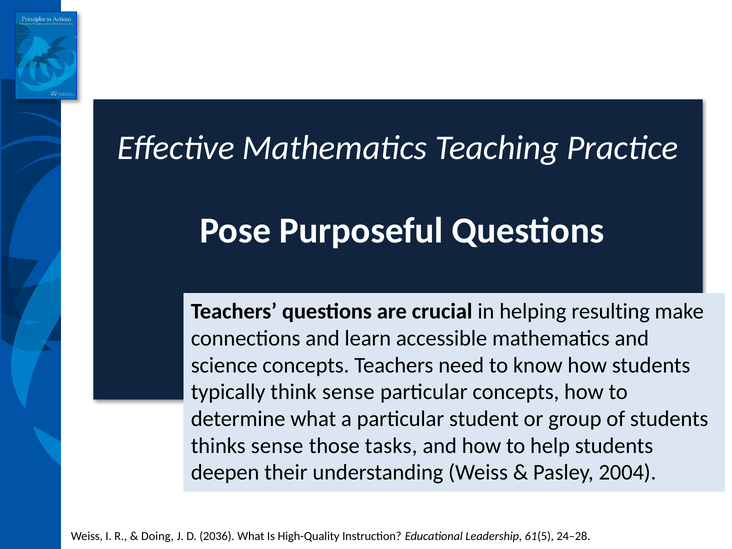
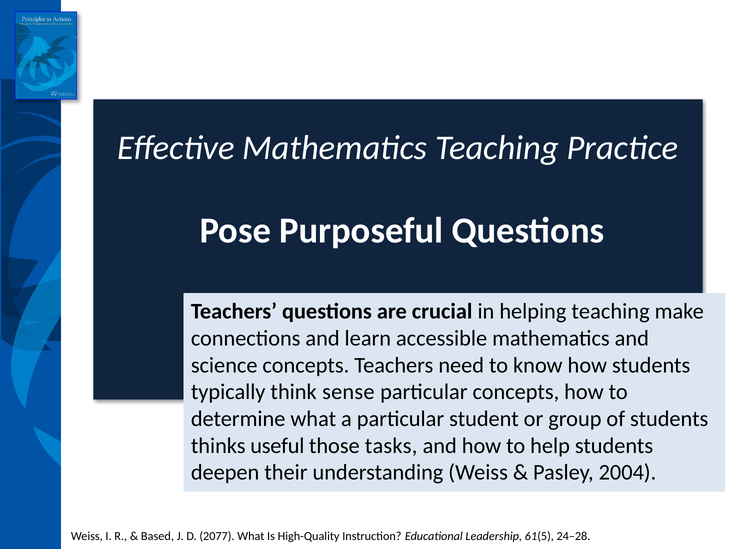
helping resulting: resulting -> teaching (611, 312)
thinks sense: sense -> useful (277, 446)
Doing: Doing -> Based (157, 536)
2036: 2036 -> 2077 (217, 536)
